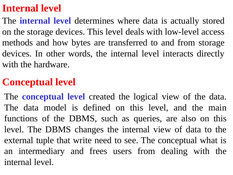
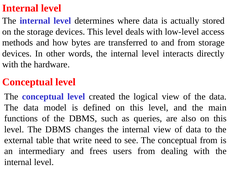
tuple: tuple -> table (45, 140)
conceptual what: what -> from (209, 140)
